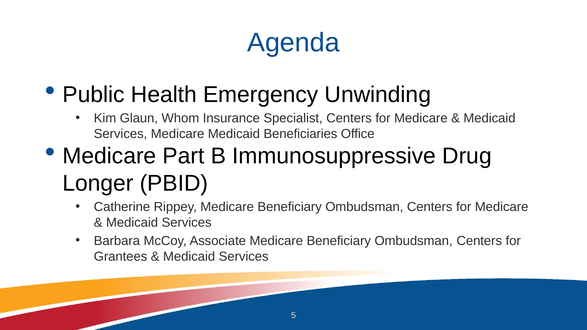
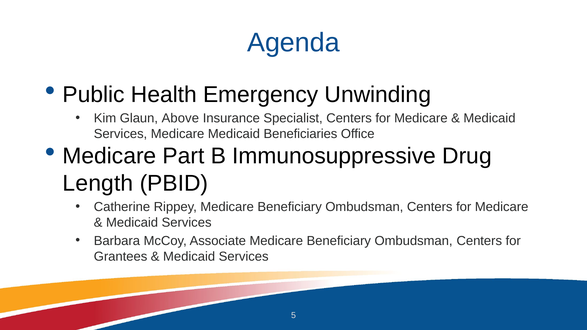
Whom: Whom -> Above (180, 118)
Longer: Longer -> Length (98, 184)
